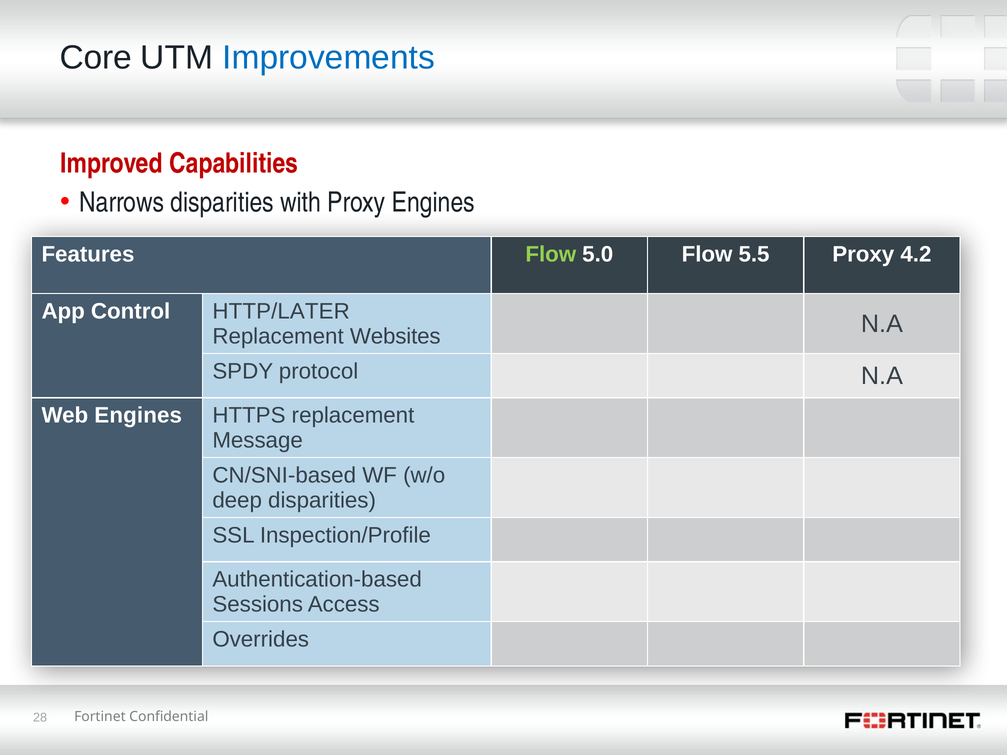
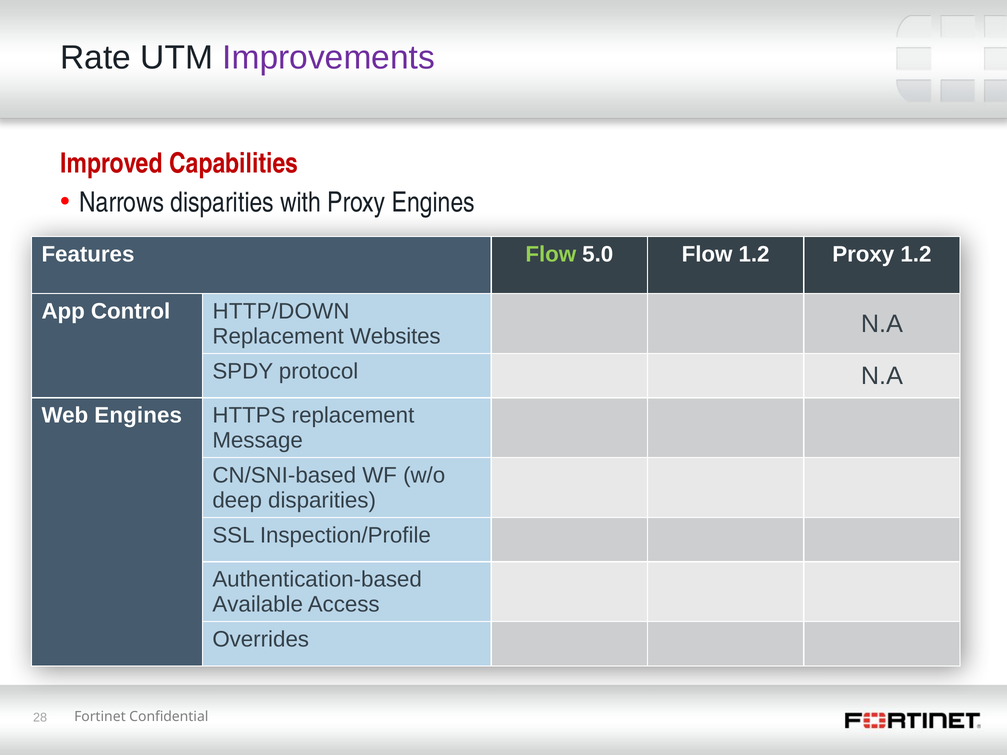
Core: Core -> Rate (96, 58)
Improvements colour: blue -> purple (329, 58)
Flow 5.5: 5.5 -> 1.2 (754, 255)
Proxy 4.2: 4.2 -> 1.2 (916, 255)
HTTP/LATER: HTTP/LATER -> HTTP/DOWN (281, 311)
Sessions: Sessions -> Available (258, 605)
